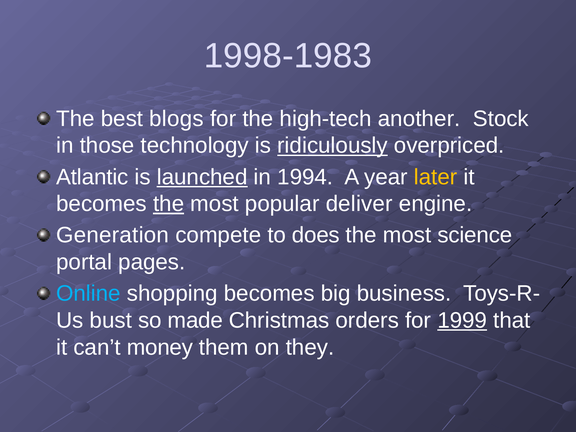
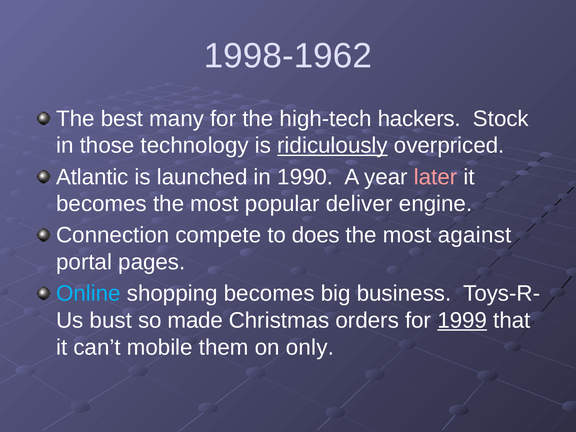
1998-1983: 1998-1983 -> 1998-1962 (288, 56)
blogs: blogs -> many (177, 119)
another: another -> hackers (419, 119)
launched underline: present -> none (202, 177)
1994: 1994 -> 1990 (305, 177)
later colour: yellow -> pink (436, 177)
the underline: present -> none (169, 204)
Generation: Generation -> Connection (113, 235)
science: science -> against (475, 235)
money: money -> mobile (160, 347)
they: they -> only (310, 347)
